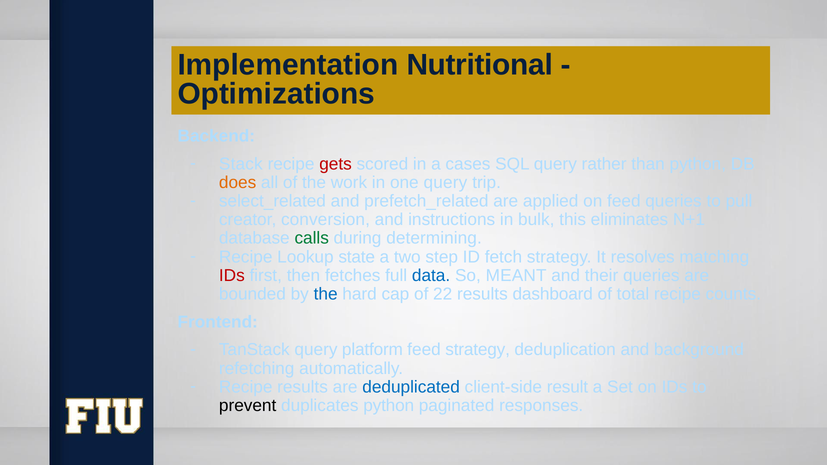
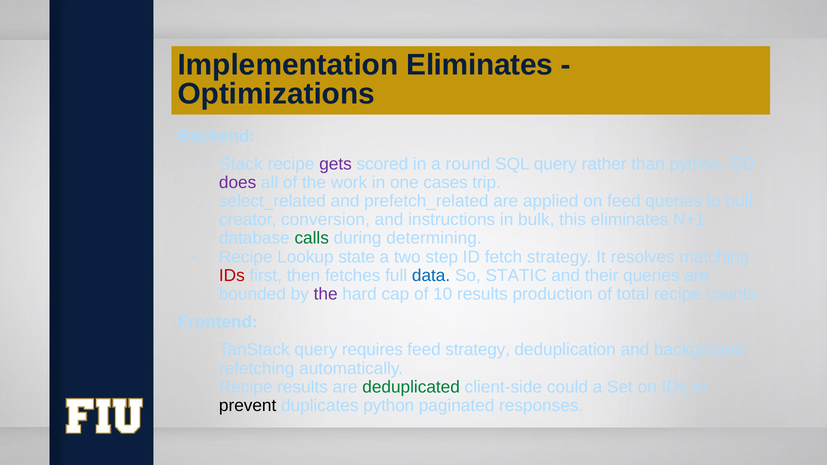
Implementation Nutritional: Nutritional -> Eliminates (480, 65)
gets colour: red -> purple (336, 164)
cases: cases -> round (468, 164)
does colour: orange -> purple (238, 183)
one query: query -> cases (446, 183)
MEANT: MEANT -> STATIC (516, 276)
the colour: blue -> purple (326, 294)
22: 22 -> 10 (443, 294)
dashboard: dashboard -> production (553, 294)
platform: platform -> requires (372, 350)
deduplicated colour: blue -> green (411, 387)
result: result -> could (567, 387)
